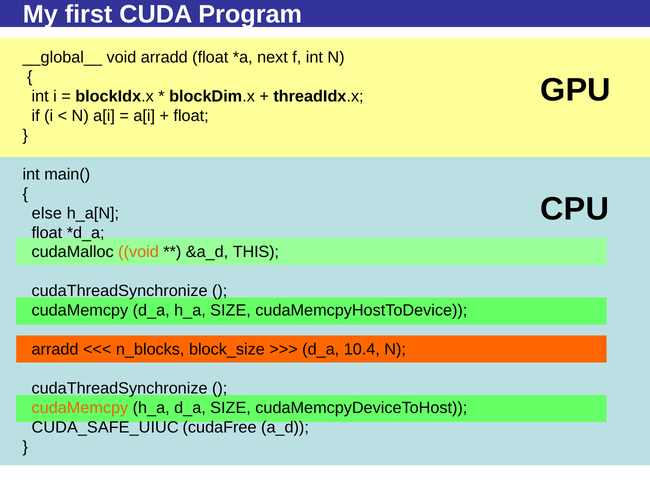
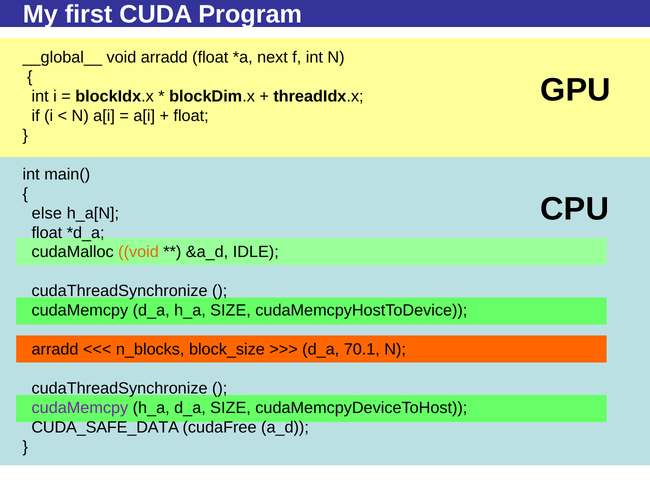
THIS: THIS -> IDLE (256, 252)
10.4: 10.4 -> 70.1 (362, 350)
cudaMemcpy colour: orange -> purple (80, 408)
CUDA_SAFE_UIUC: CUDA_SAFE_UIUC -> CUDA_SAFE_DATA (105, 428)
